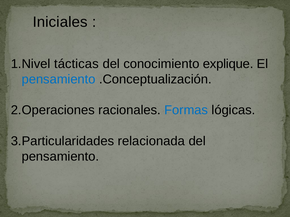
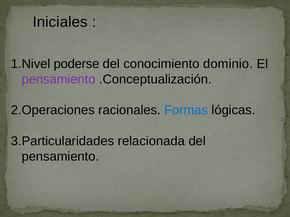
tácticas: tácticas -> poderse (77, 64)
explique: explique -> dominio (228, 64)
pensamiento colour: blue -> purple (59, 79)
